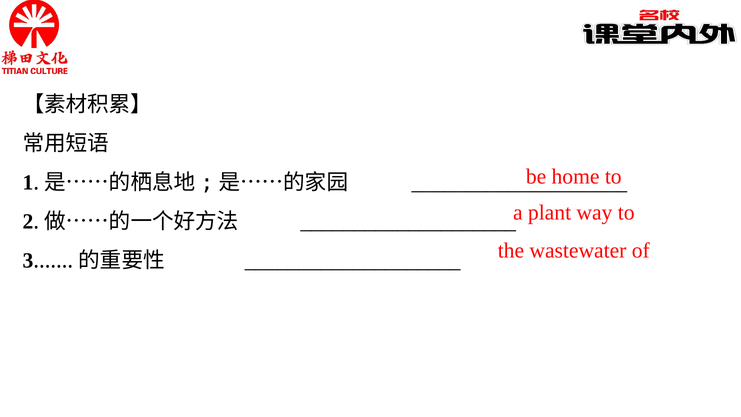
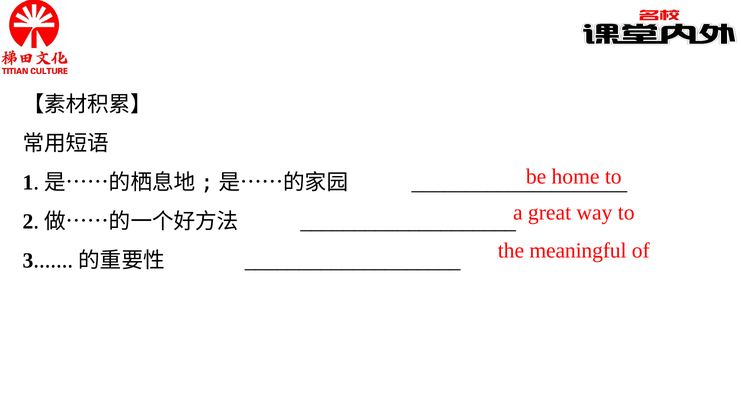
plant: plant -> great (550, 212)
wastewater: wastewater -> meaningful (578, 250)
